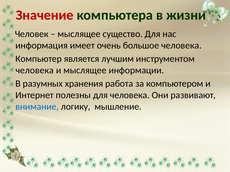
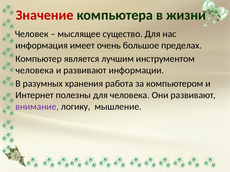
большое человека: человека -> пределах (181, 46)
и мыслящее: мыслящее -> развивают (85, 70)
внимание colour: blue -> purple (37, 107)
